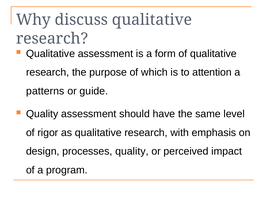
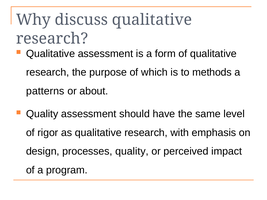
attention: attention -> methods (212, 72)
guide: guide -> about (94, 91)
